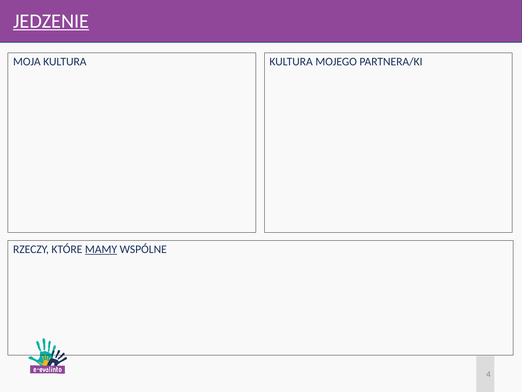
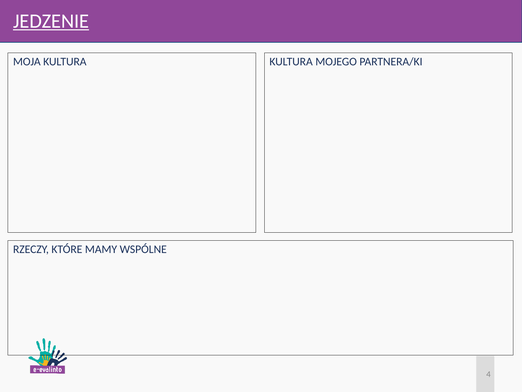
MAMY underline: present -> none (101, 249)
